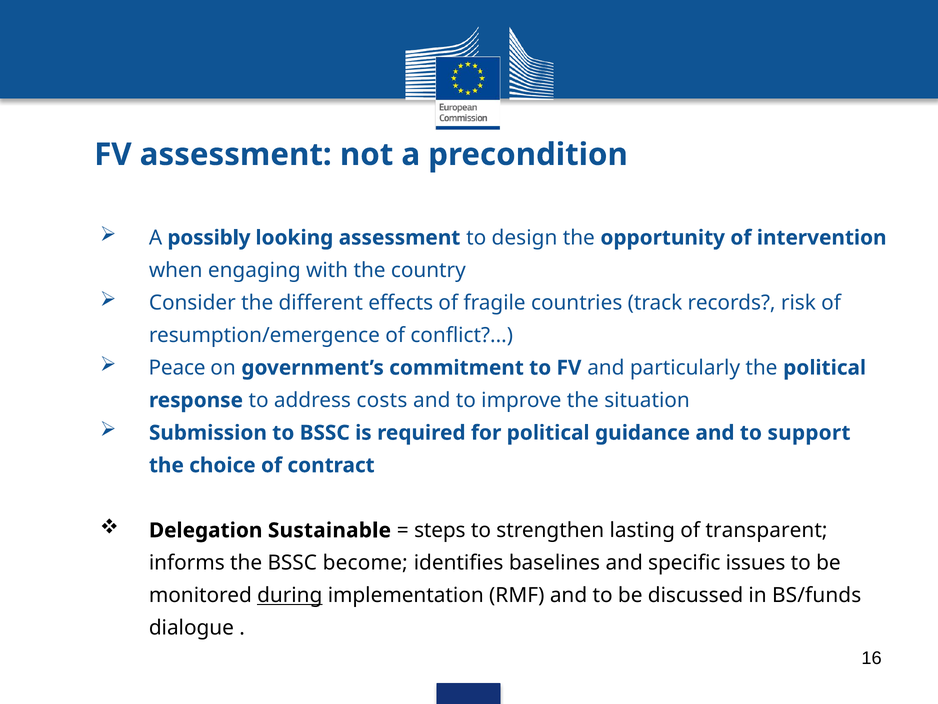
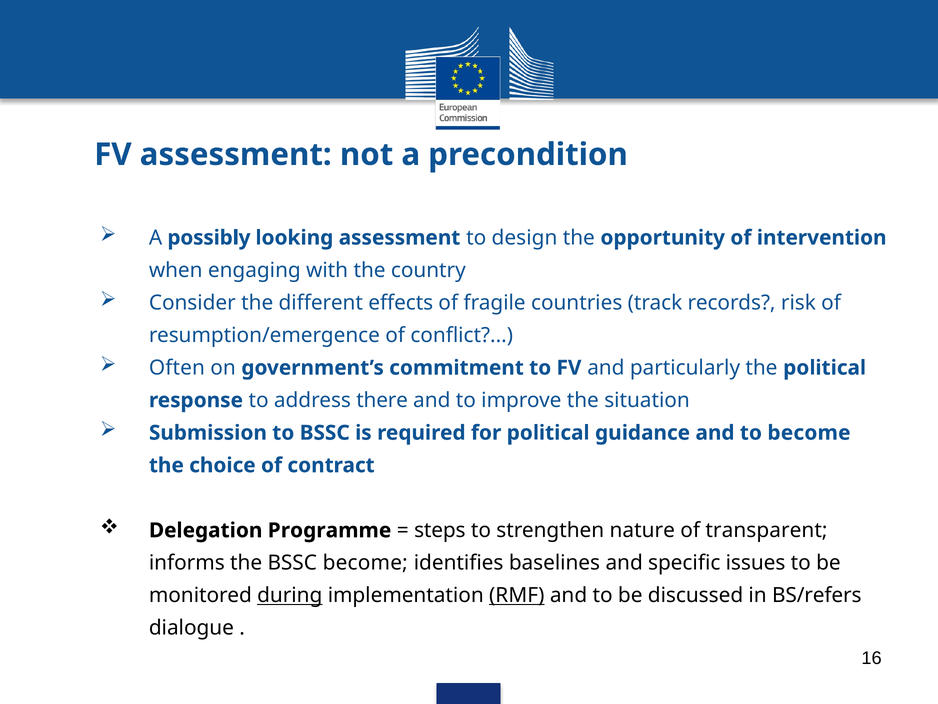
Peace: Peace -> Often (177, 368)
costs: costs -> there (382, 400)
to support: support -> become (809, 433)
Sustainable: Sustainable -> Programme (330, 530)
lasting: lasting -> nature (642, 530)
RMF underline: none -> present (517, 595)
BS/funds: BS/funds -> BS/refers (817, 595)
